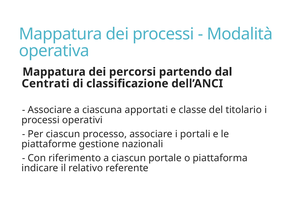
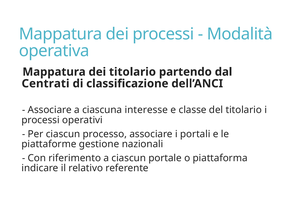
dei percorsi: percorsi -> titolario (132, 72)
apportati: apportati -> interesse (146, 110)
